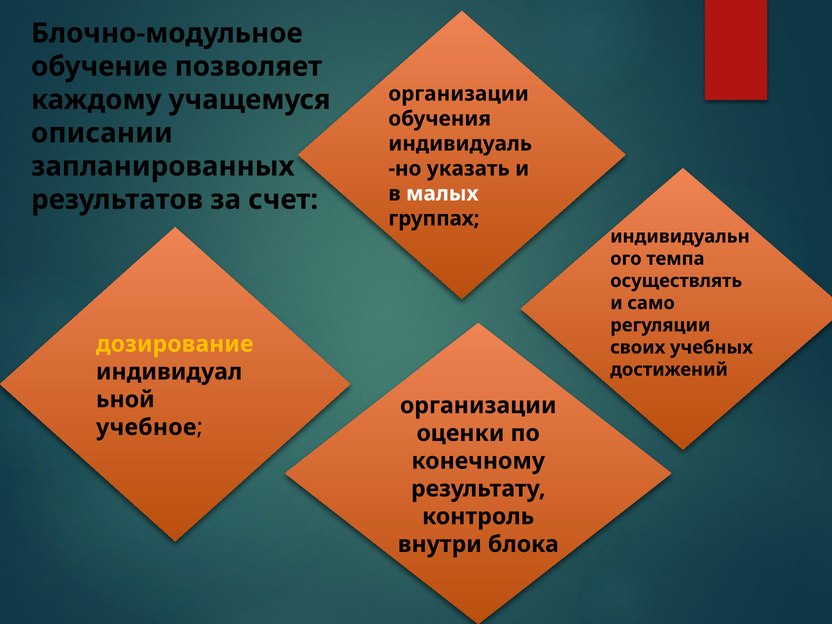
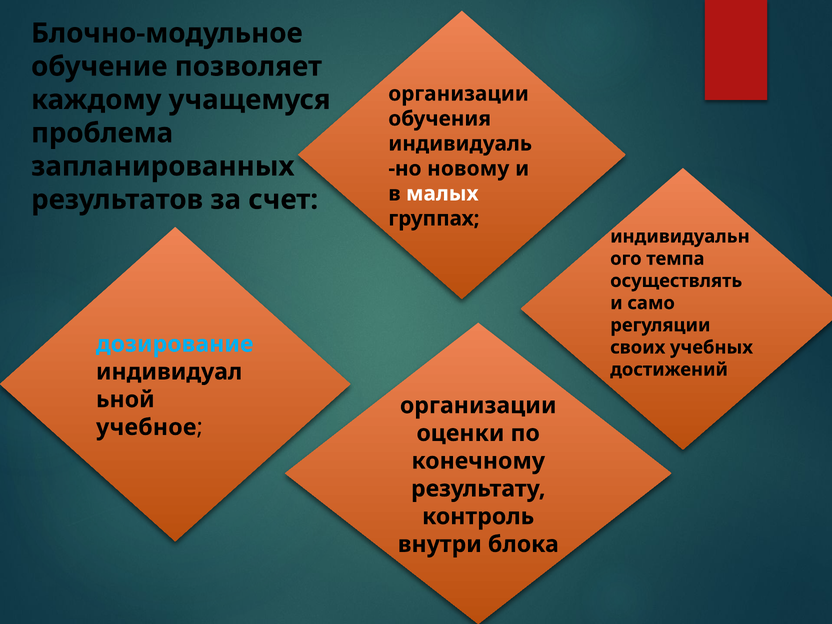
описании: описании -> проблема (102, 133)
указать: указать -> новому (468, 169)
дозирование colour: yellow -> light blue (175, 344)
